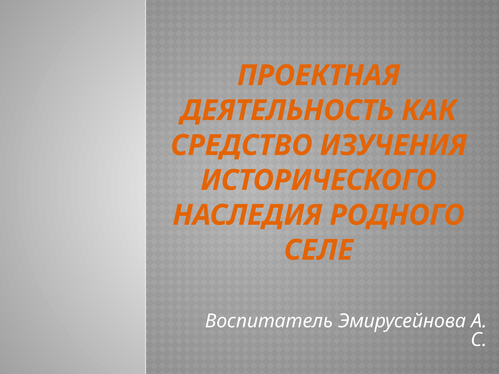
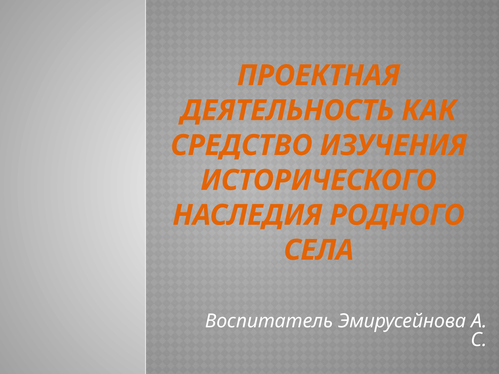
СЕЛЕ: СЕЛЕ -> СЕЛА (319, 250)
